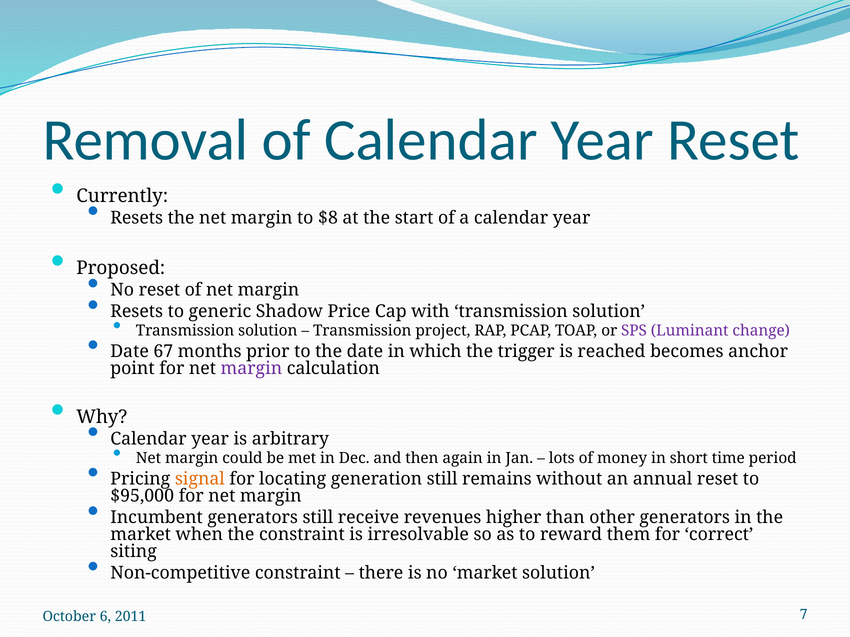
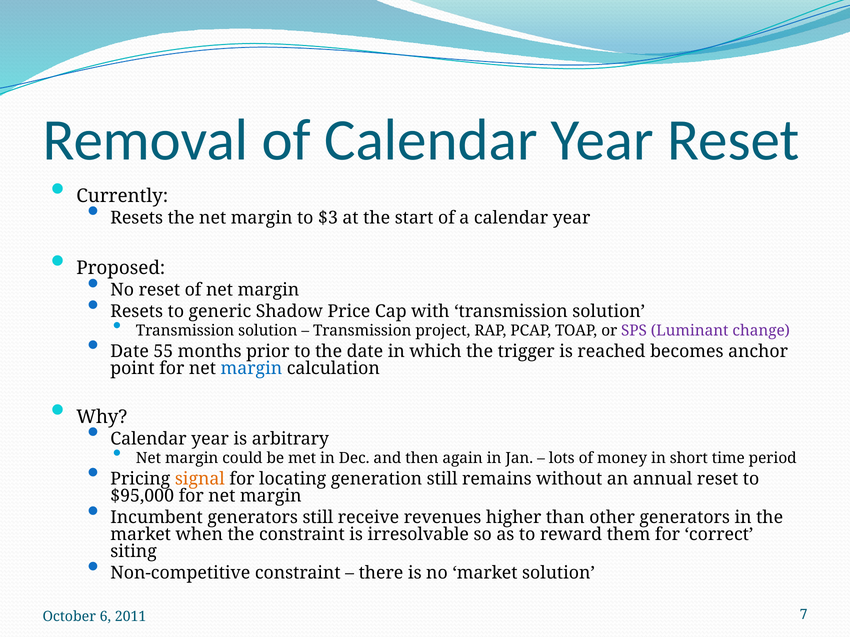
$8: $8 -> $3 (328, 218)
67: 67 -> 55 (163, 352)
margin colour: purple -> blue (251, 369)
